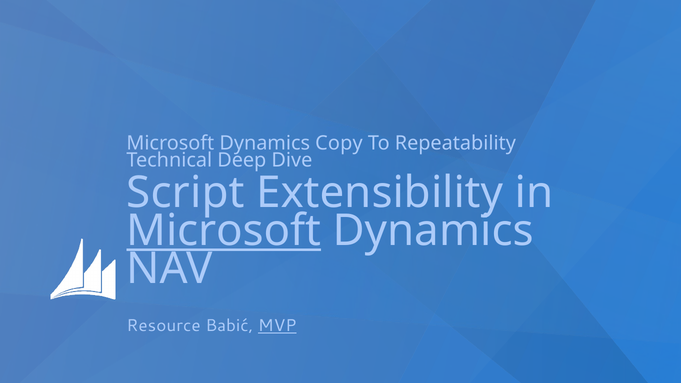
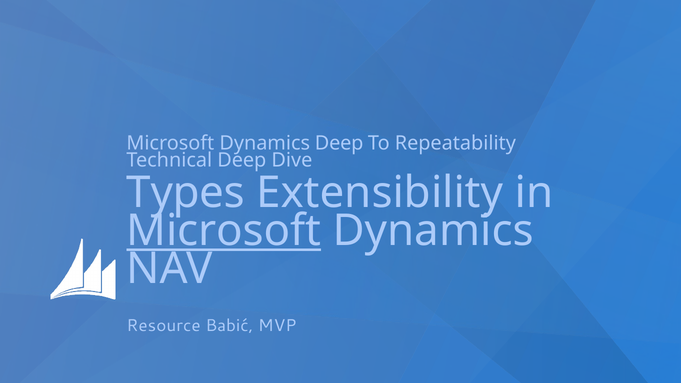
Dynamics Copy: Copy -> Deep (339, 143)
Script: Script -> Types (186, 193)
MVP underline: present -> none (277, 326)
